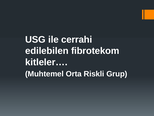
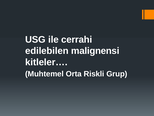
fibrotekom: fibrotekom -> malignensi (95, 51)
